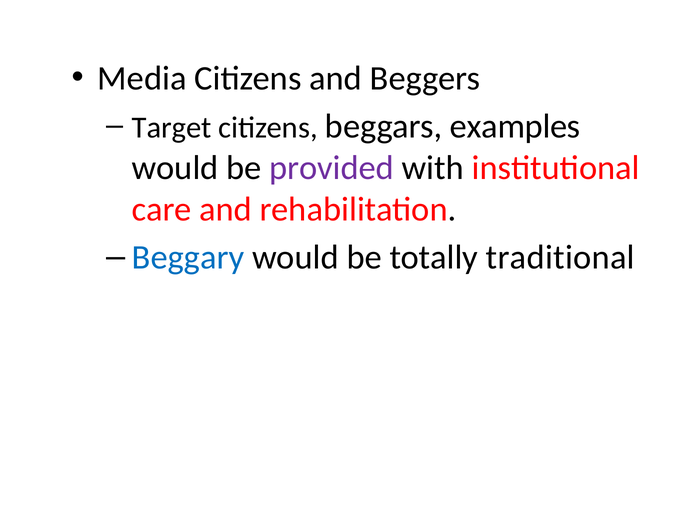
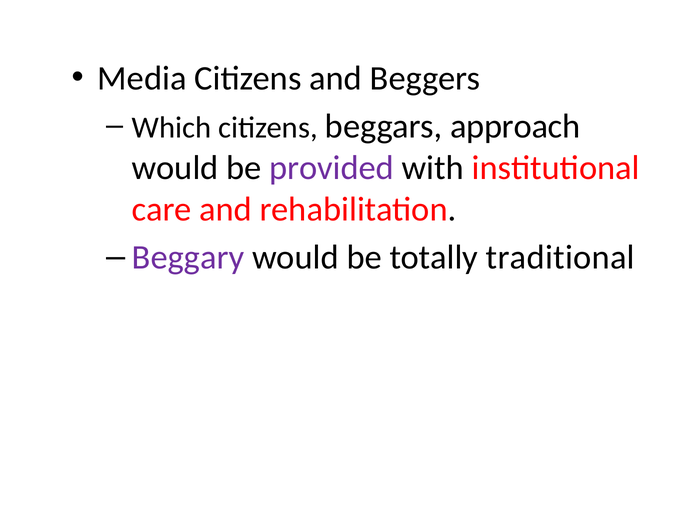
Target: Target -> Which (172, 128)
examples: examples -> approach (515, 127)
Beggary colour: blue -> purple (188, 258)
